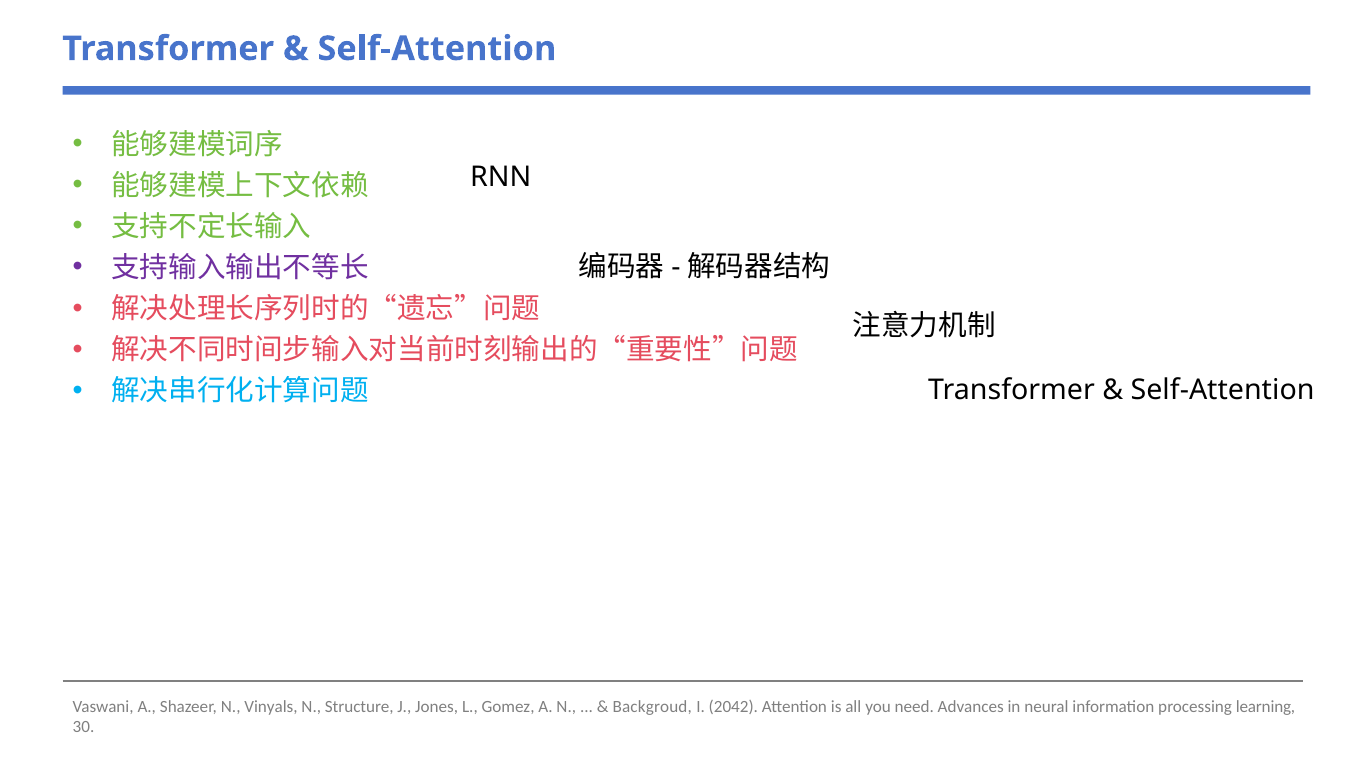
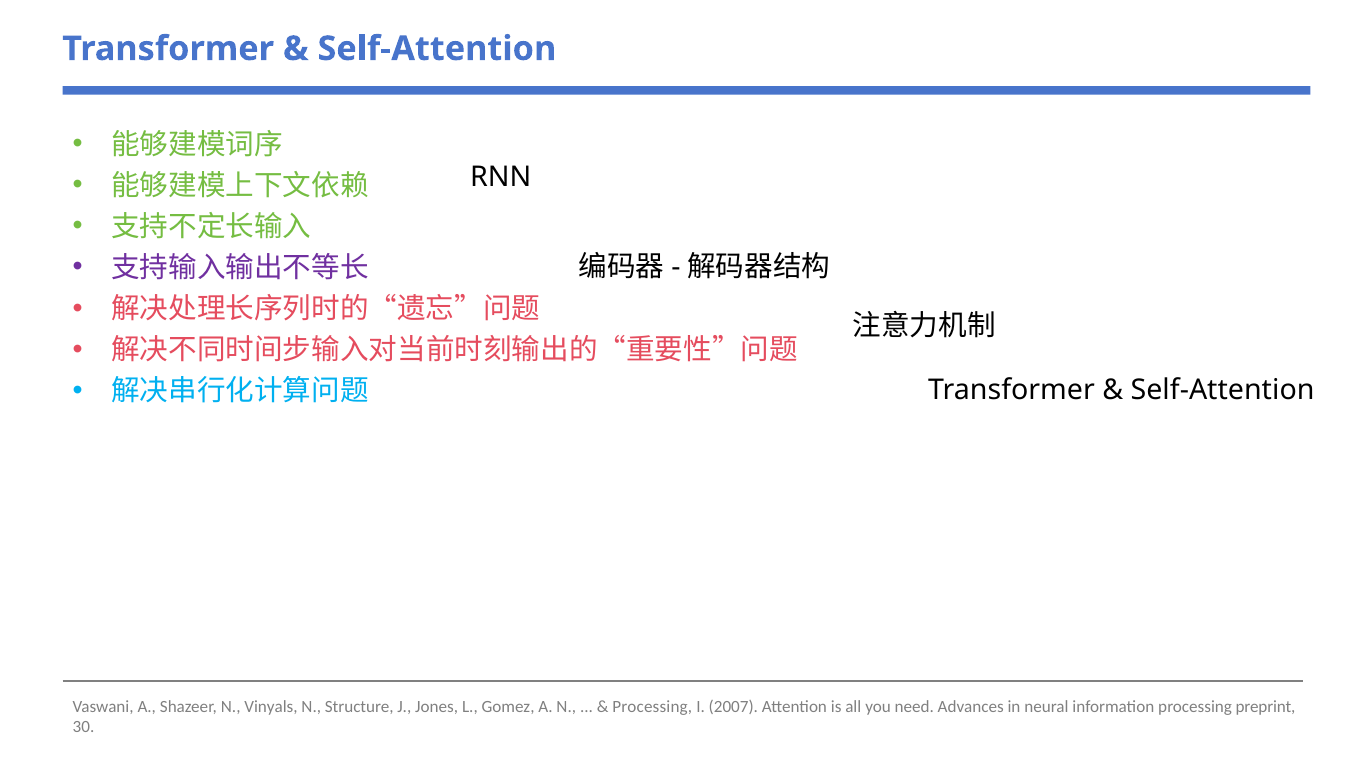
Backgroud: Backgroud -> Processing (652, 707)
2042: 2042 -> 2007 (733, 707)
learning: learning -> preprint (1266, 707)
